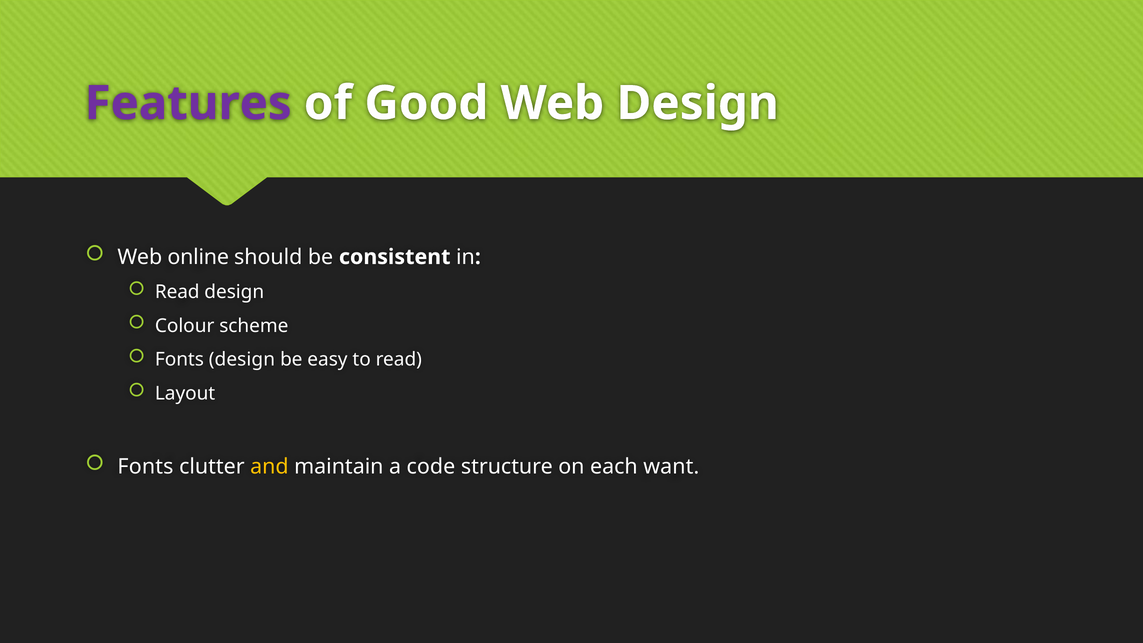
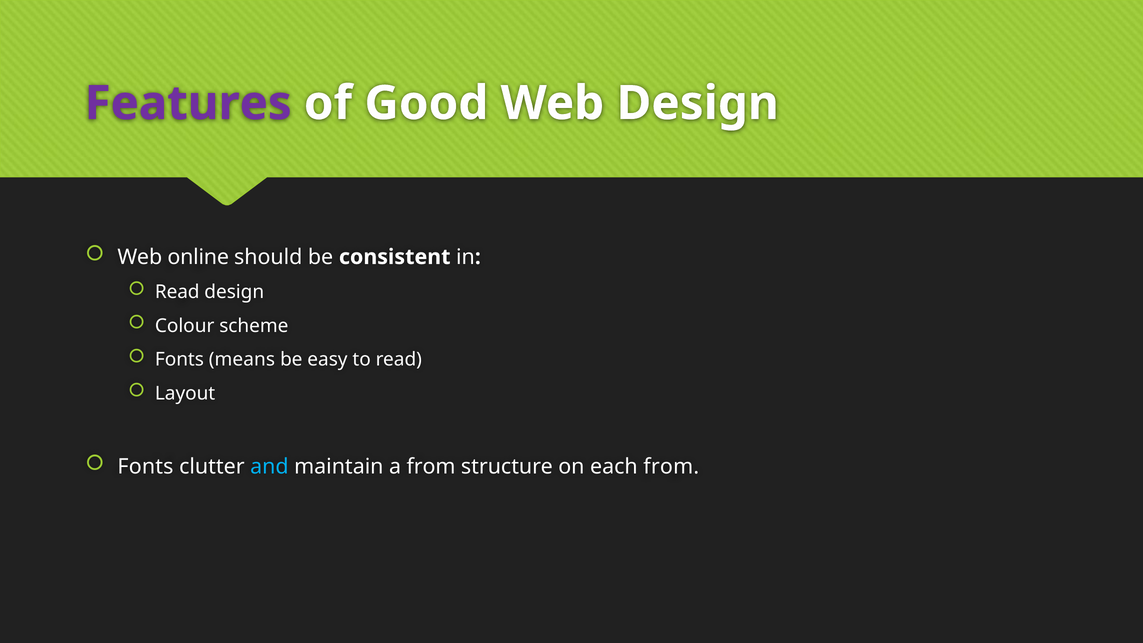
Fonts design: design -> means (242, 360)
and colour: yellow -> light blue (269, 466)
a code: code -> from (431, 466)
each want: want -> from (671, 466)
